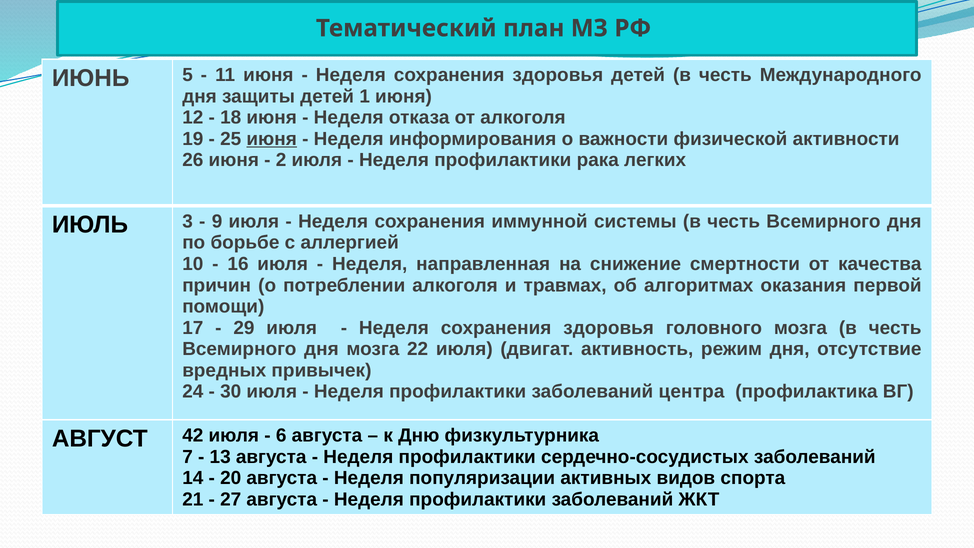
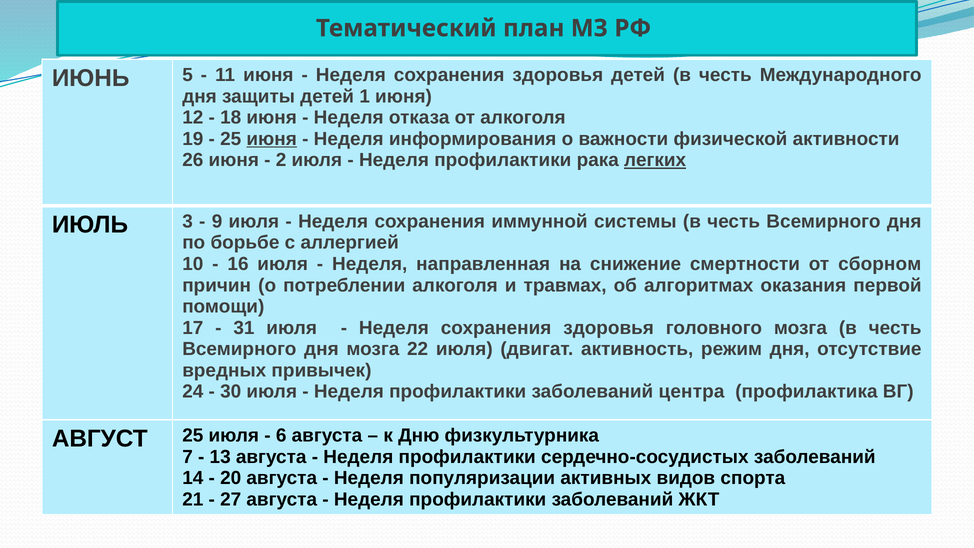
легких underline: none -> present (655, 160)
качества: качества -> сборном (880, 264)
29: 29 -> 31 (244, 328)
АВГУСТ 42: 42 -> 25 (193, 435)
